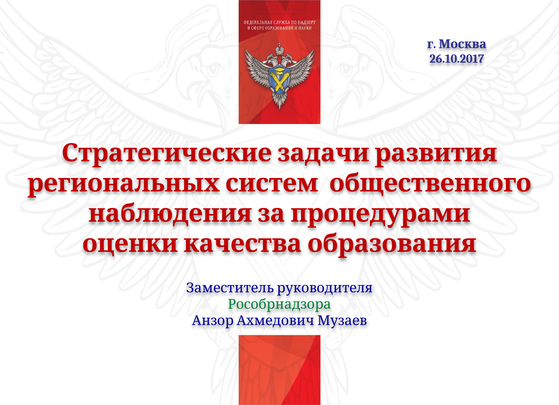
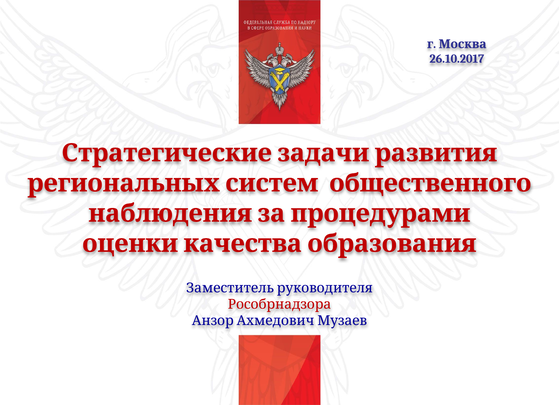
Рособрнадзора colour: green -> red (279, 304)
